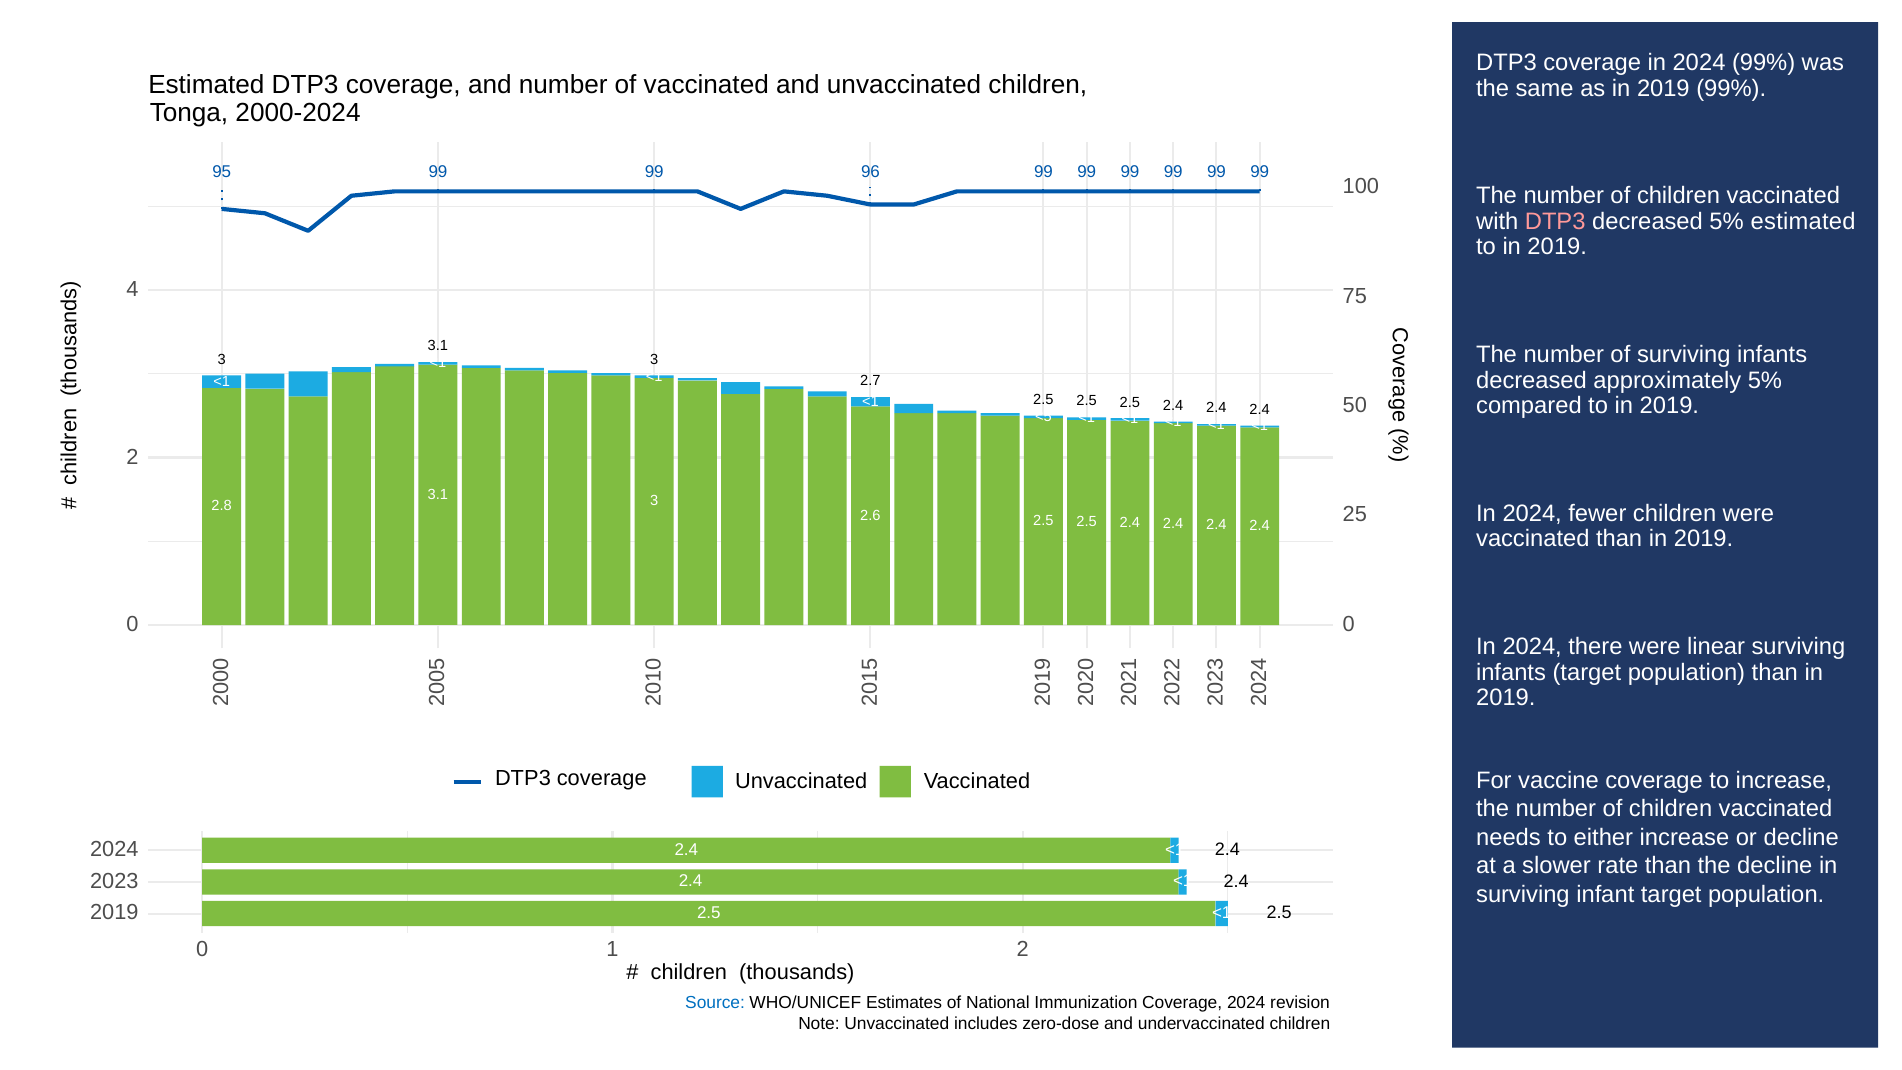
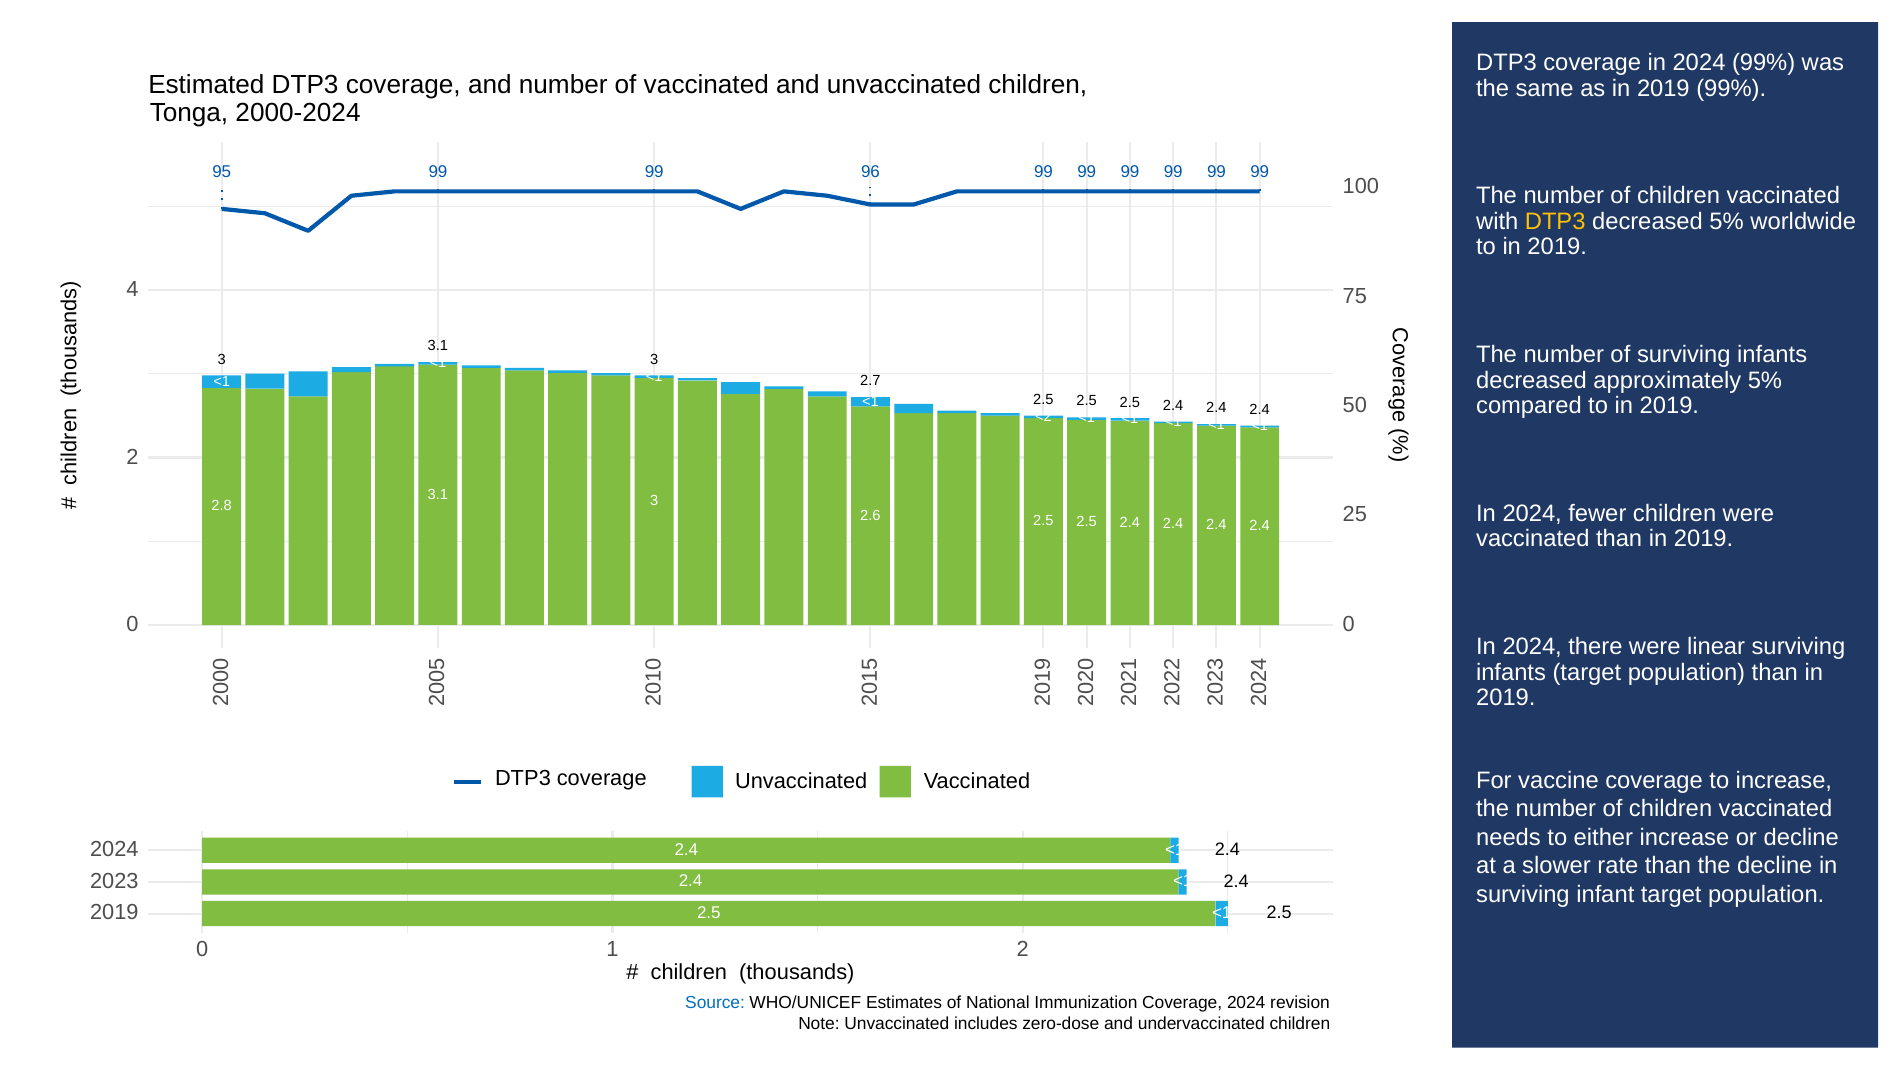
DTP3 colour: pink -> yellow (1555, 221)
5% estimated: estimated -> worldwide (1803, 221)
<5: <5 -> <2 (1043, 416)
